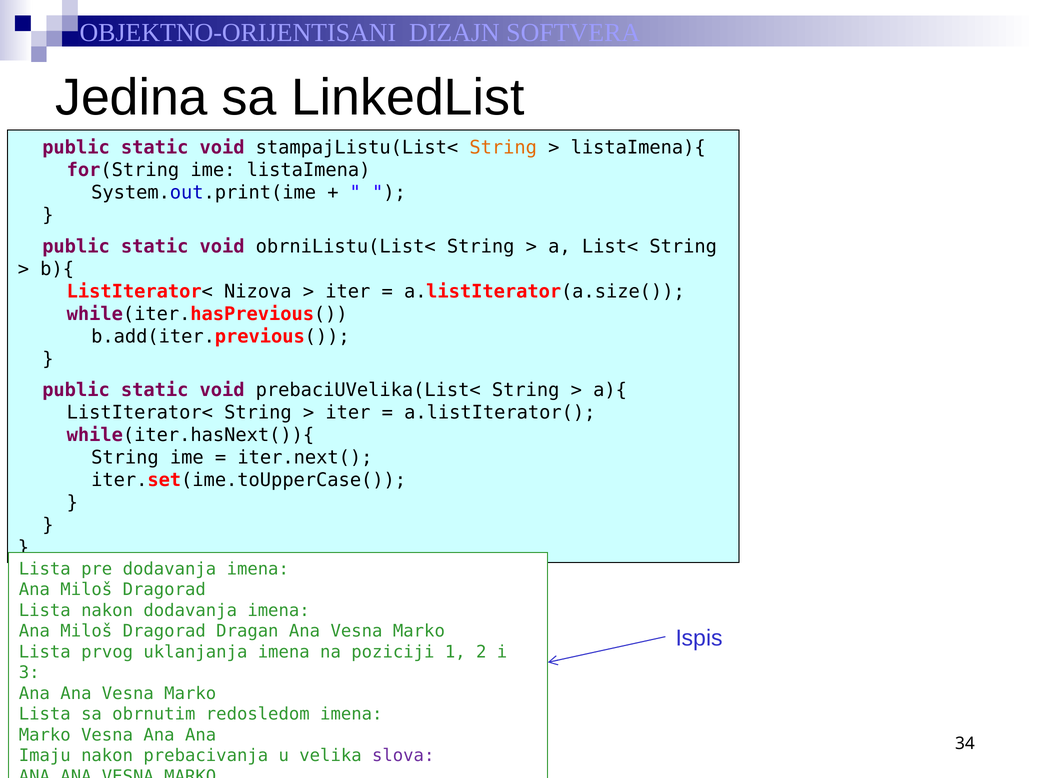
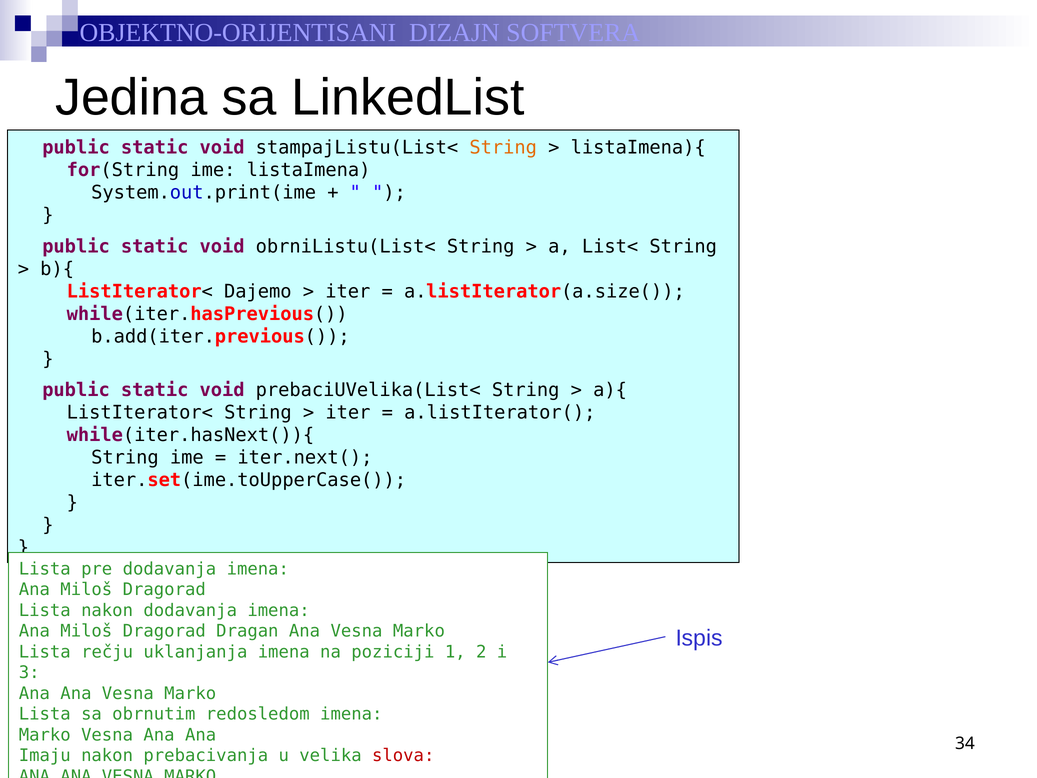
Nizova: Nizova -> Dajemo (258, 291)
prvog: prvog -> rečju (107, 652)
slova colour: purple -> red (403, 755)
